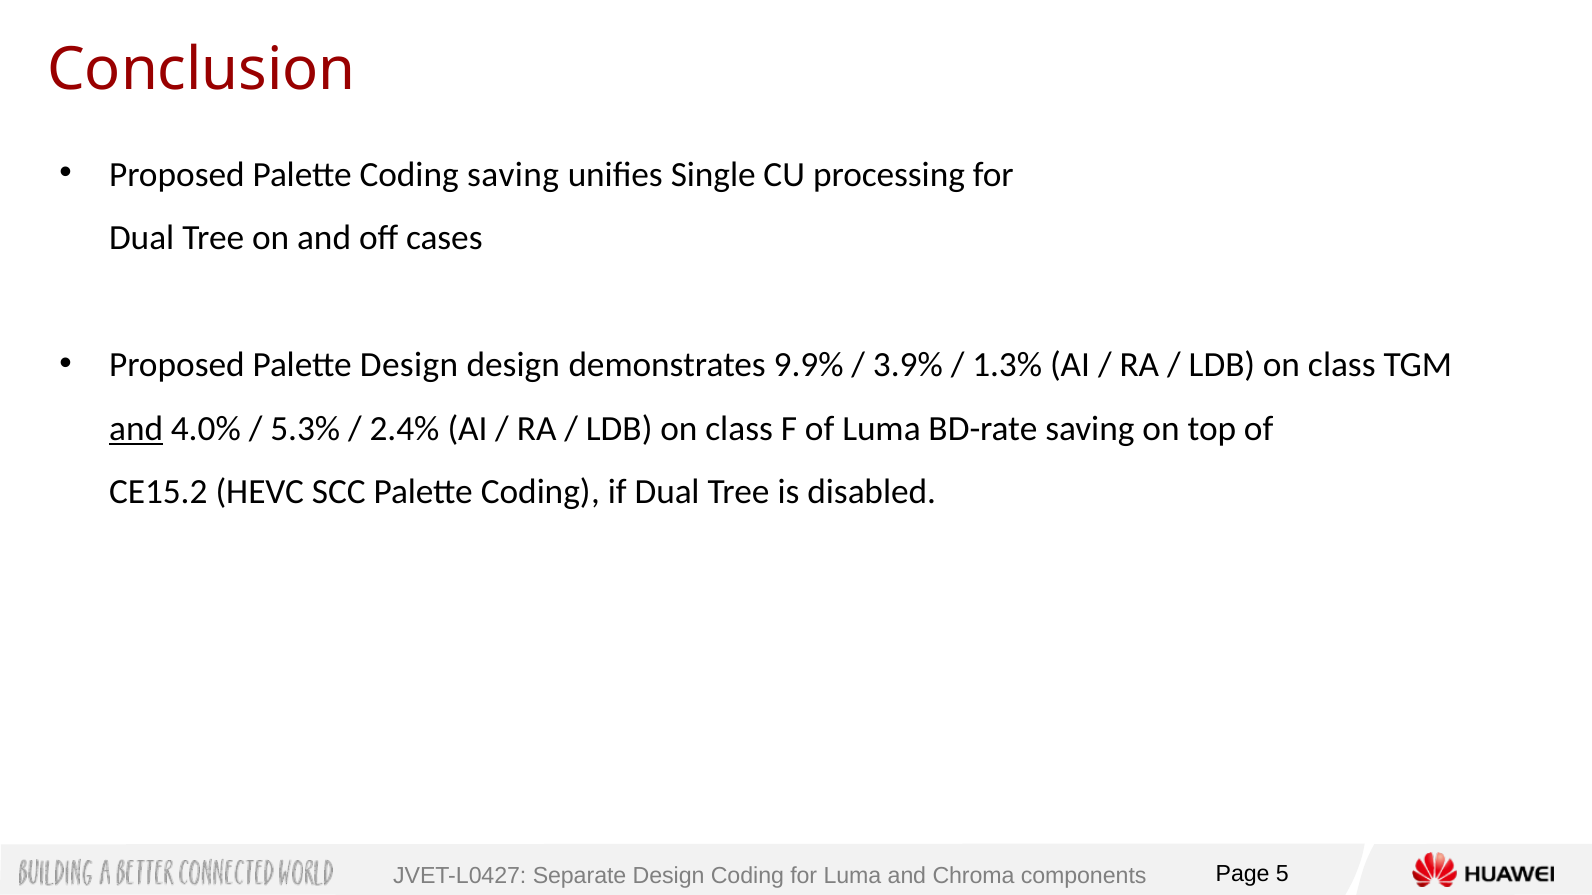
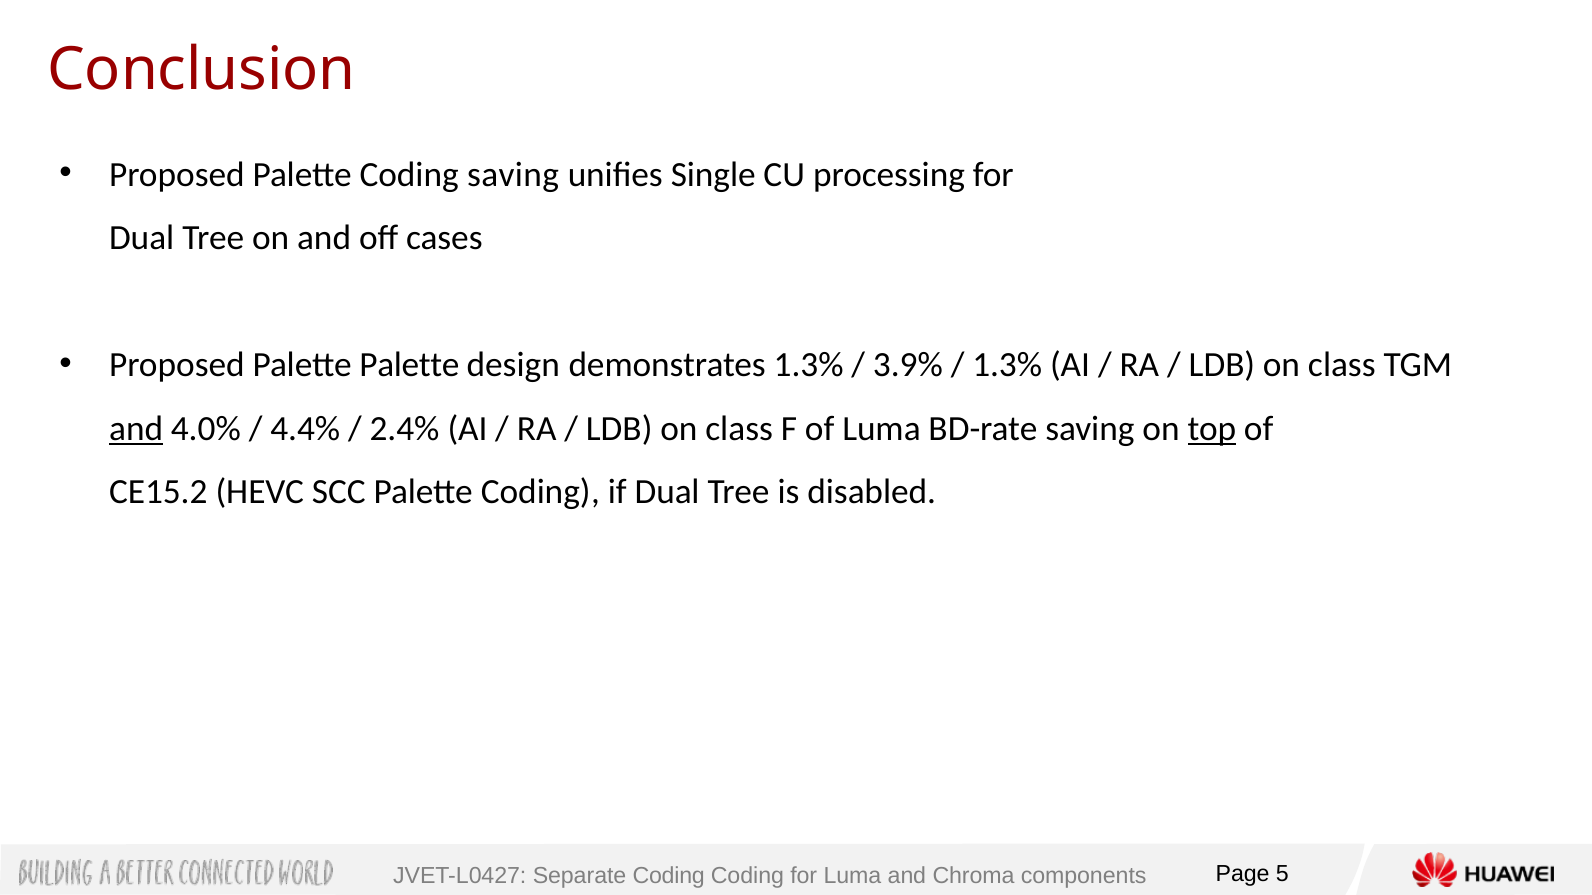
Palette Design: Design -> Palette (409, 365)
demonstrates 9.9%: 9.9% -> 1.3% (809, 365)
5.3%: 5.3% -> 4.4% (305, 429)
top underline: none -> present (1212, 429)
Design: Design -> Coding (669, 877)
